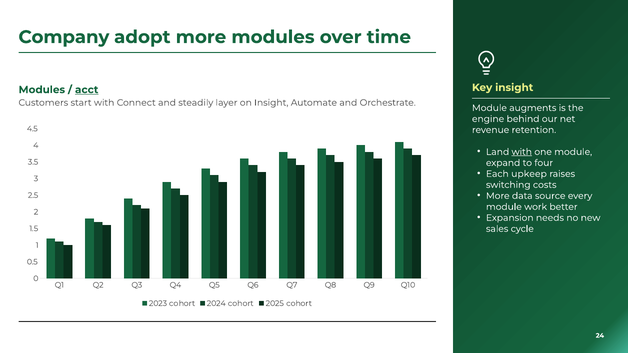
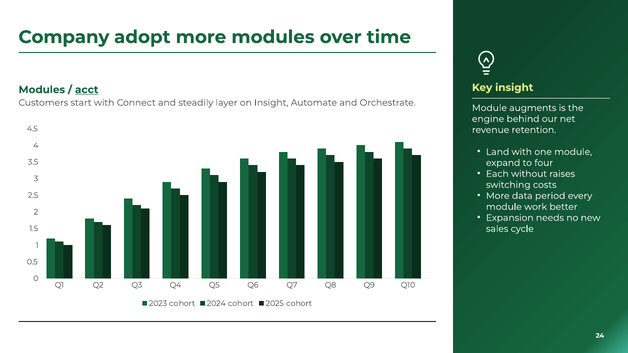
with underline: present -> none (522, 152)
upkeep: upkeep -> without (529, 174)
source: source -> period (550, 196)
